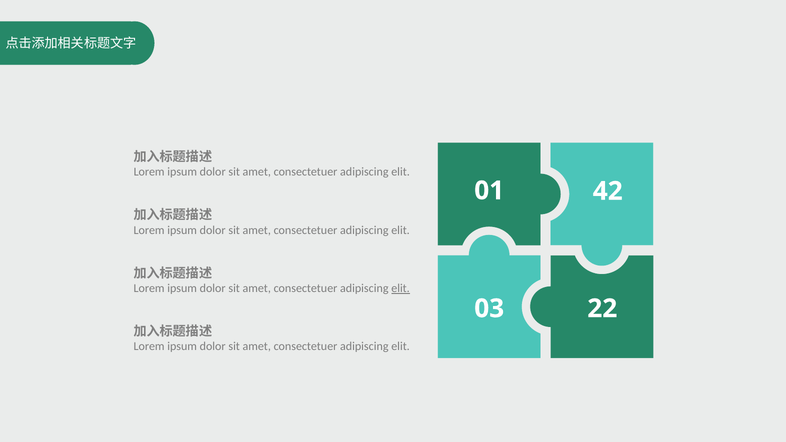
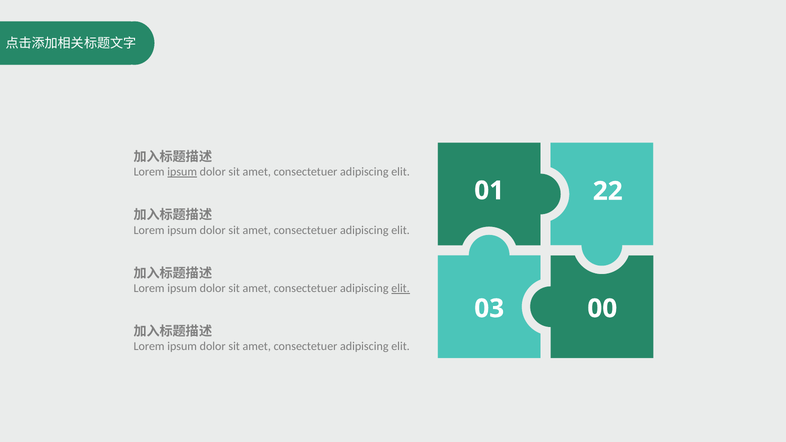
ipsum underline: none -> present (182, 172)
42: 42 -> 22 (608, 191)
22: 22 -> 00 (602, 309)
